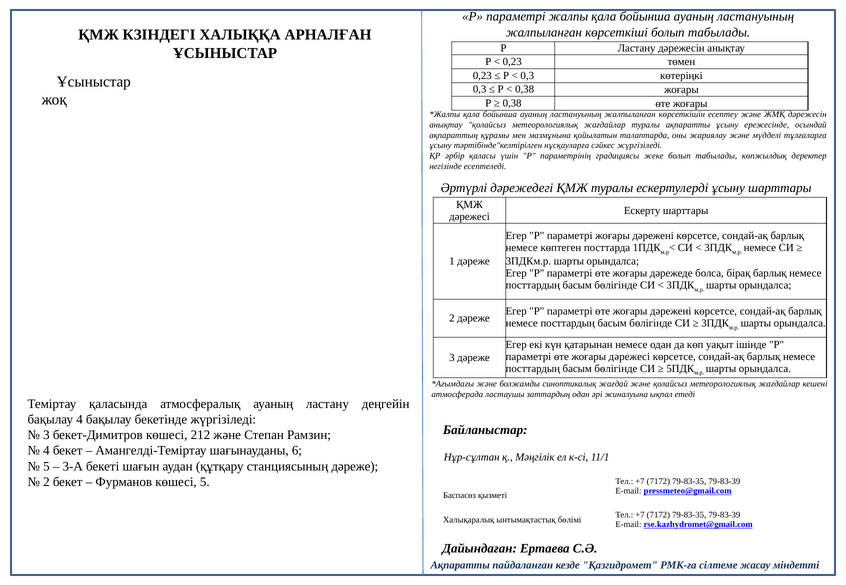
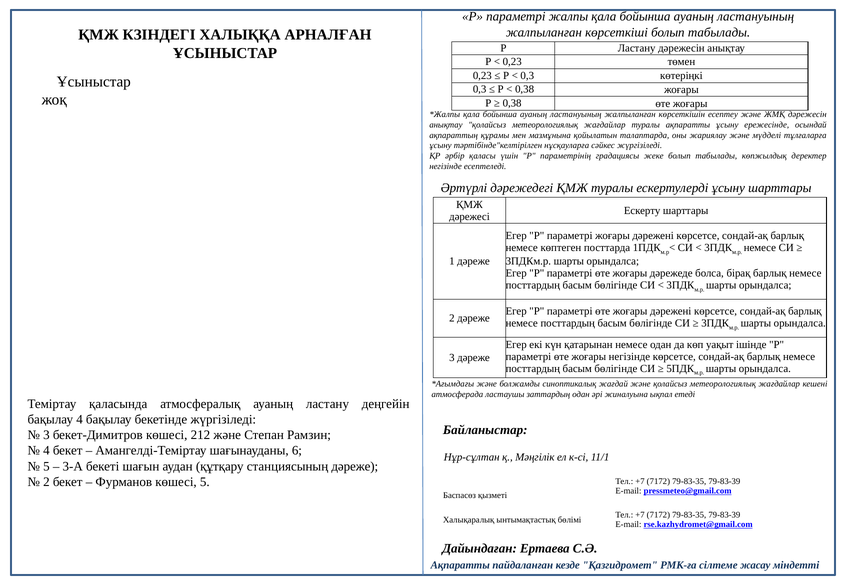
жоғары дәрежесі: дәрежесі -> негізінде (629, 357)
